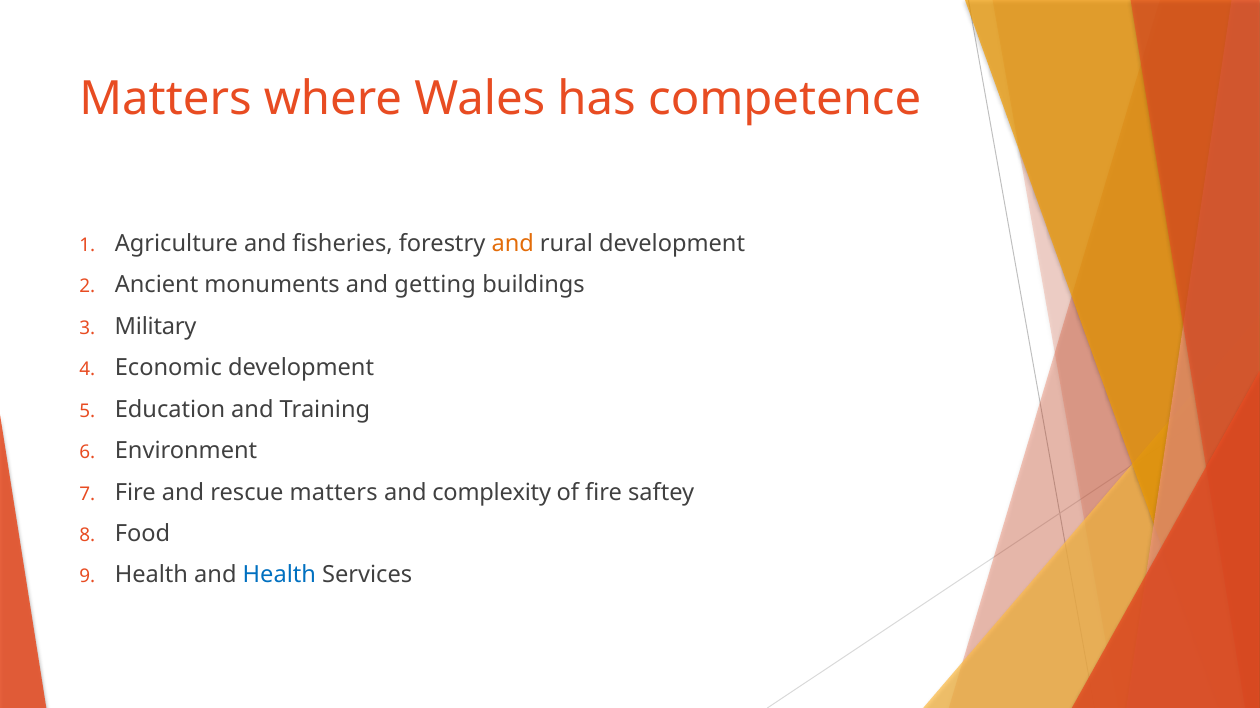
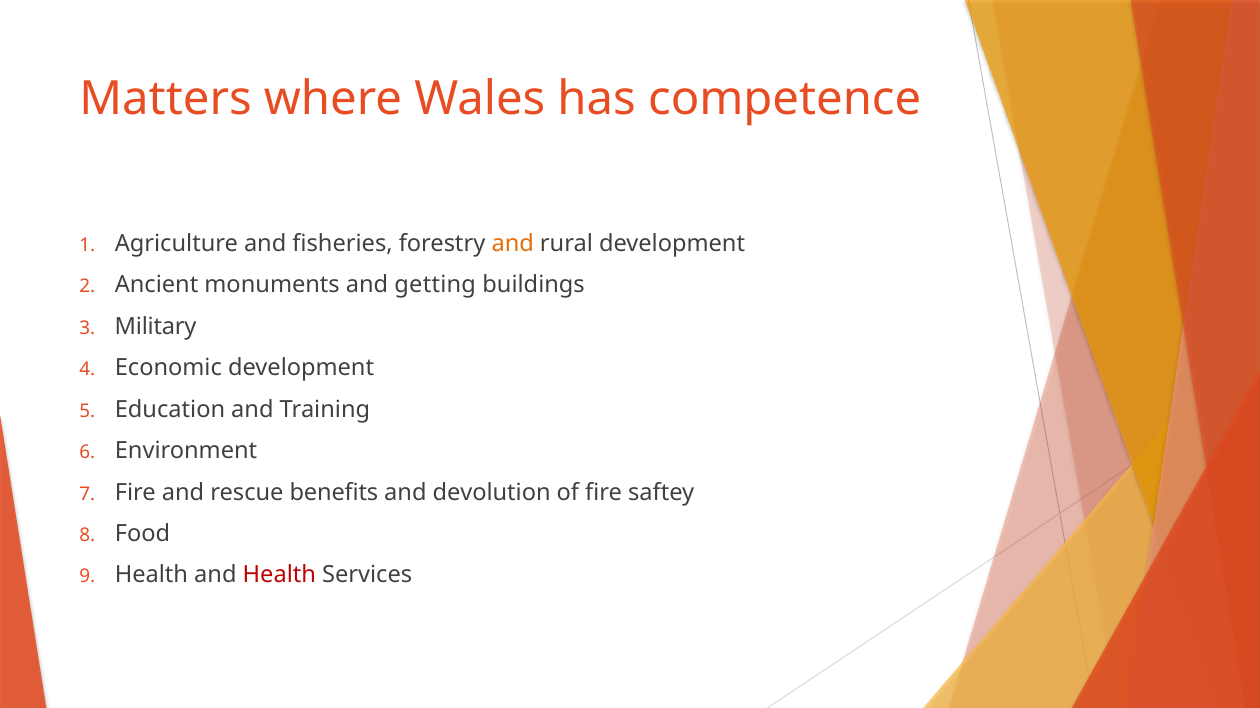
rescue matters: matters -> benefits (334, 493)
complexity: complexity -> devolution (492, 493)
Health colour: blue -> red (279, 576)
